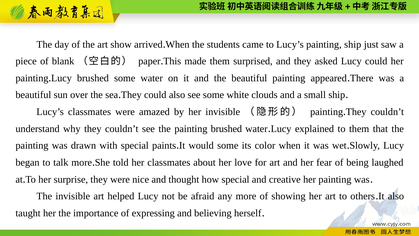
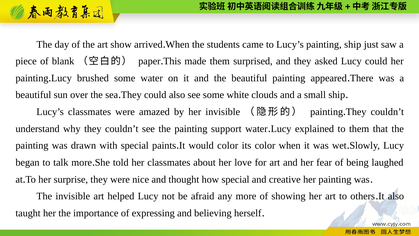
painting brushed: brushed -> support (226, 129)
would some: some -> color (228, 145)
